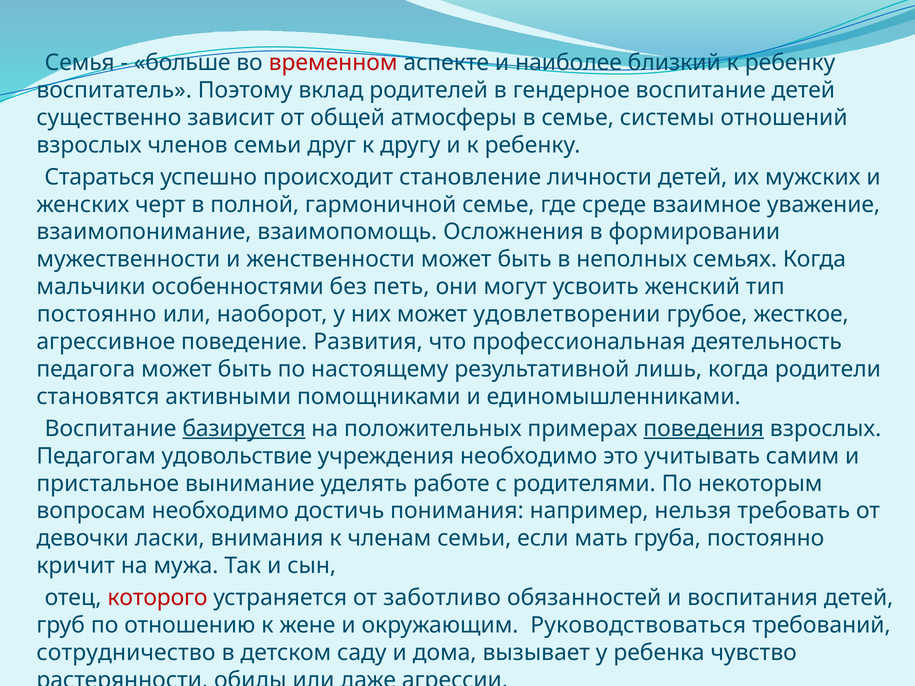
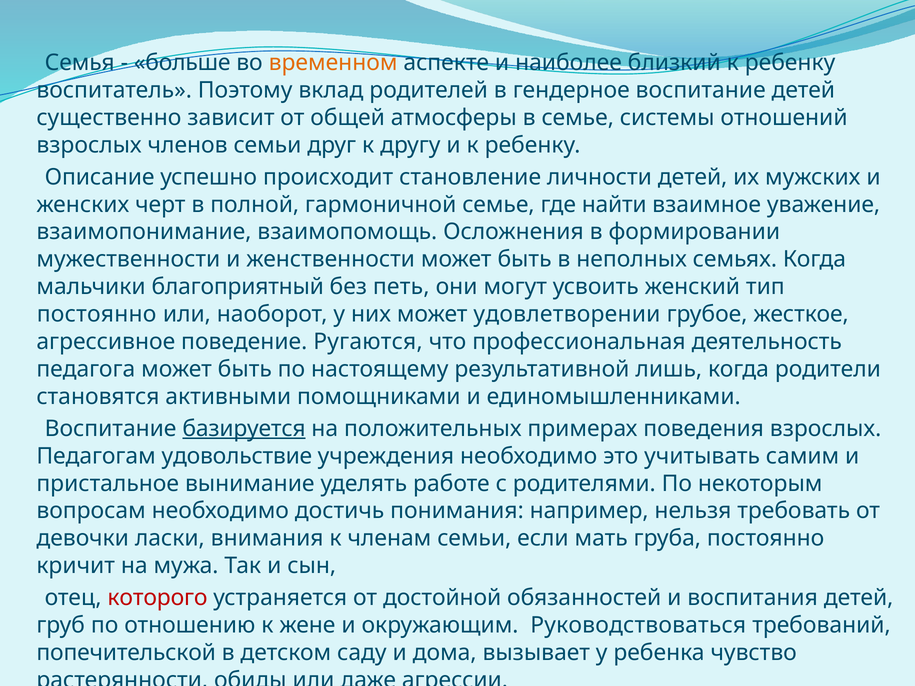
временном colour: red -> orange (333, 63)
Стараться: Стараться -> Описание (100, 177)
среде: среде -> найти (614, 205)
особенностями: особенностями -> благоприятный (238, 287)
Развития: Развития -> Ругаются (368, 342)
поведения underline: present -> none (704, 429)
заботливо: заботливо -> достойной (442, 598)
сотрудничество: сотрудничество -> попечительской (126, 653)
